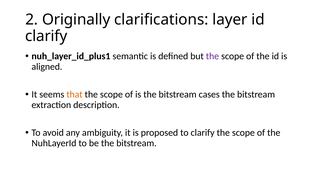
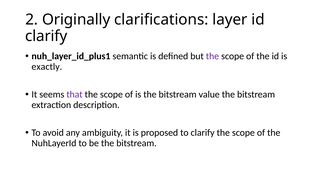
aligned: aligned -> exactly (47, 67)
that colour: orange -> purple (75, 94)
cases: cases -> value (209, 94)
